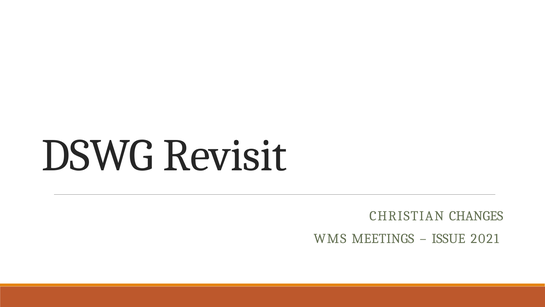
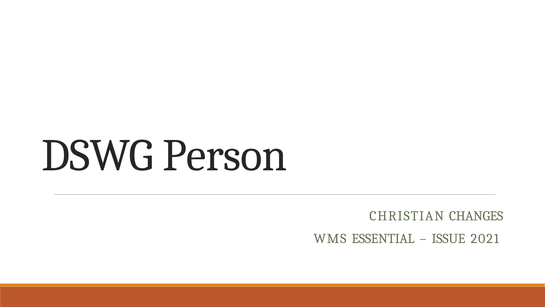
Revisit: Revisit -> Person (225, 155)
MEETINGS: MEETINGS -> ESSENTIAL (383, 238)
